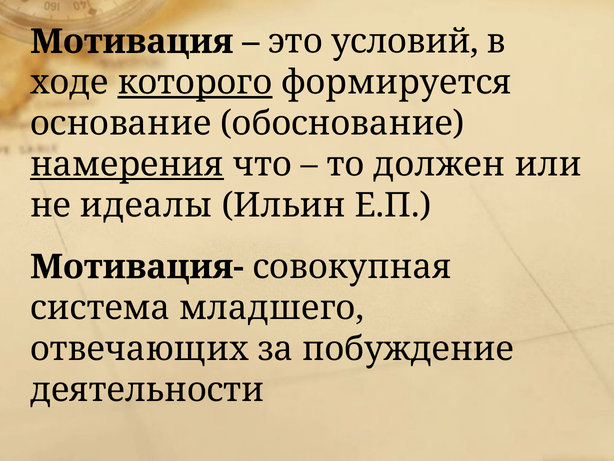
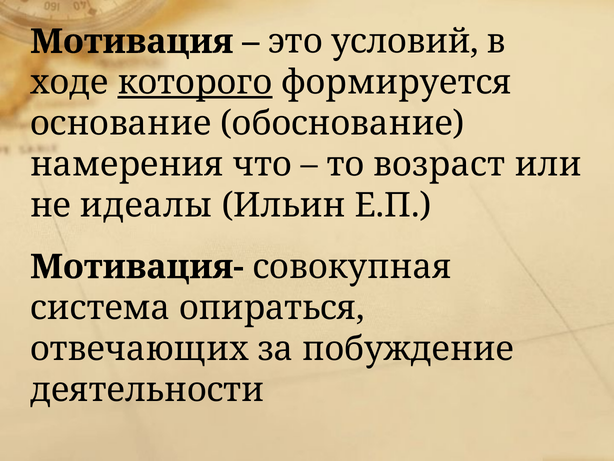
намерения underline: present -> none (127, 164)
должен: должен -> возраст (439, 164)
младшего: младшего -> опираться (272, 308)
